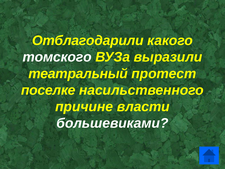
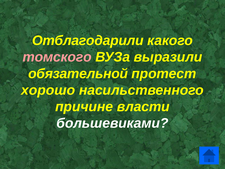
томского colour: white -> pink (57, 57)
театральный: театральный -> обязательной (78, 74)
поселке: поселке -> хорошо (48, 90)
